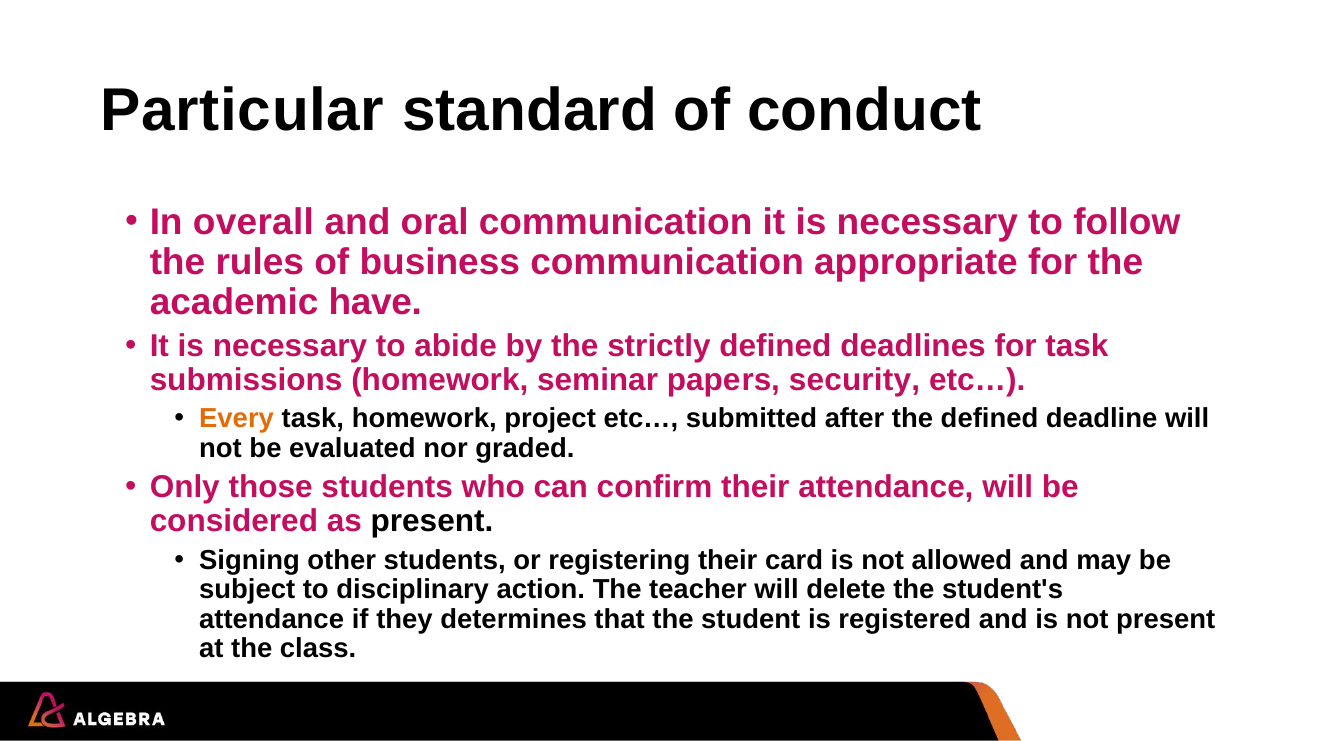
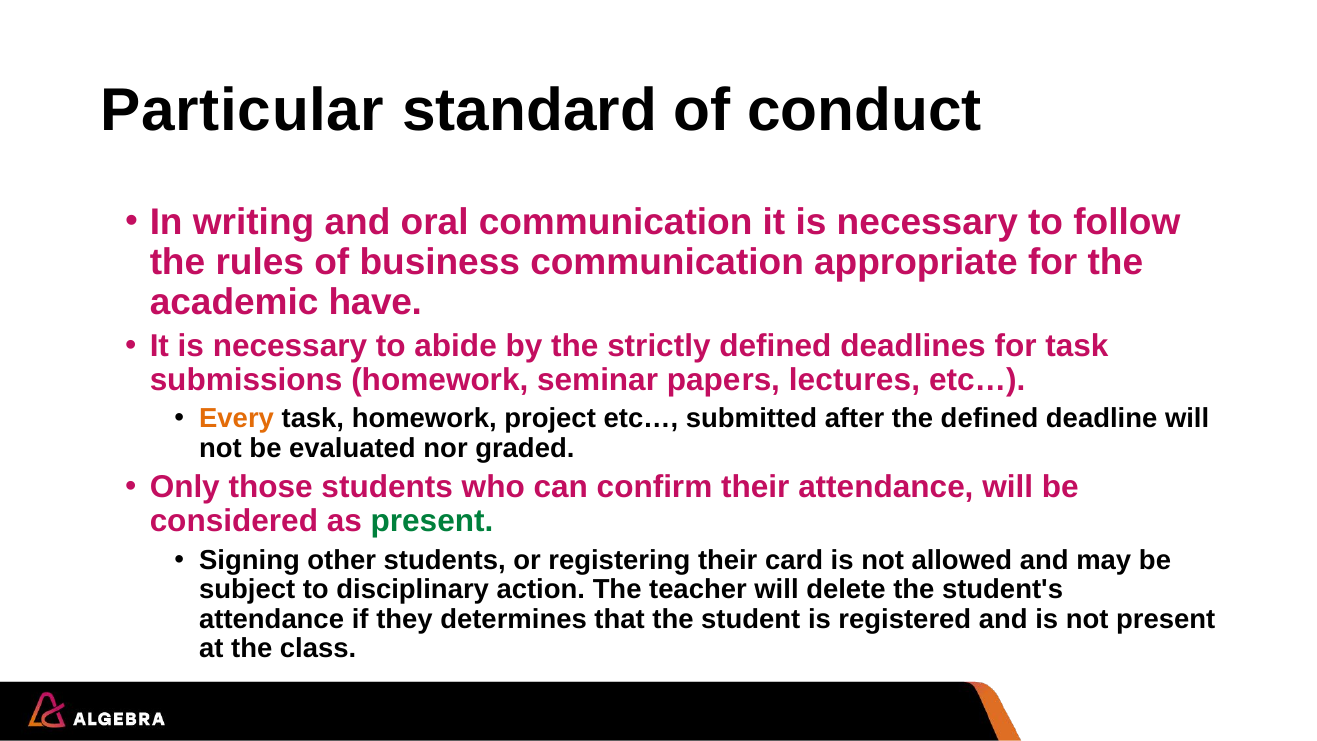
overall: overall -> writing (254, 222)
security: security -> lectures (854, 380)
present colour: black -> green (432, 521)
